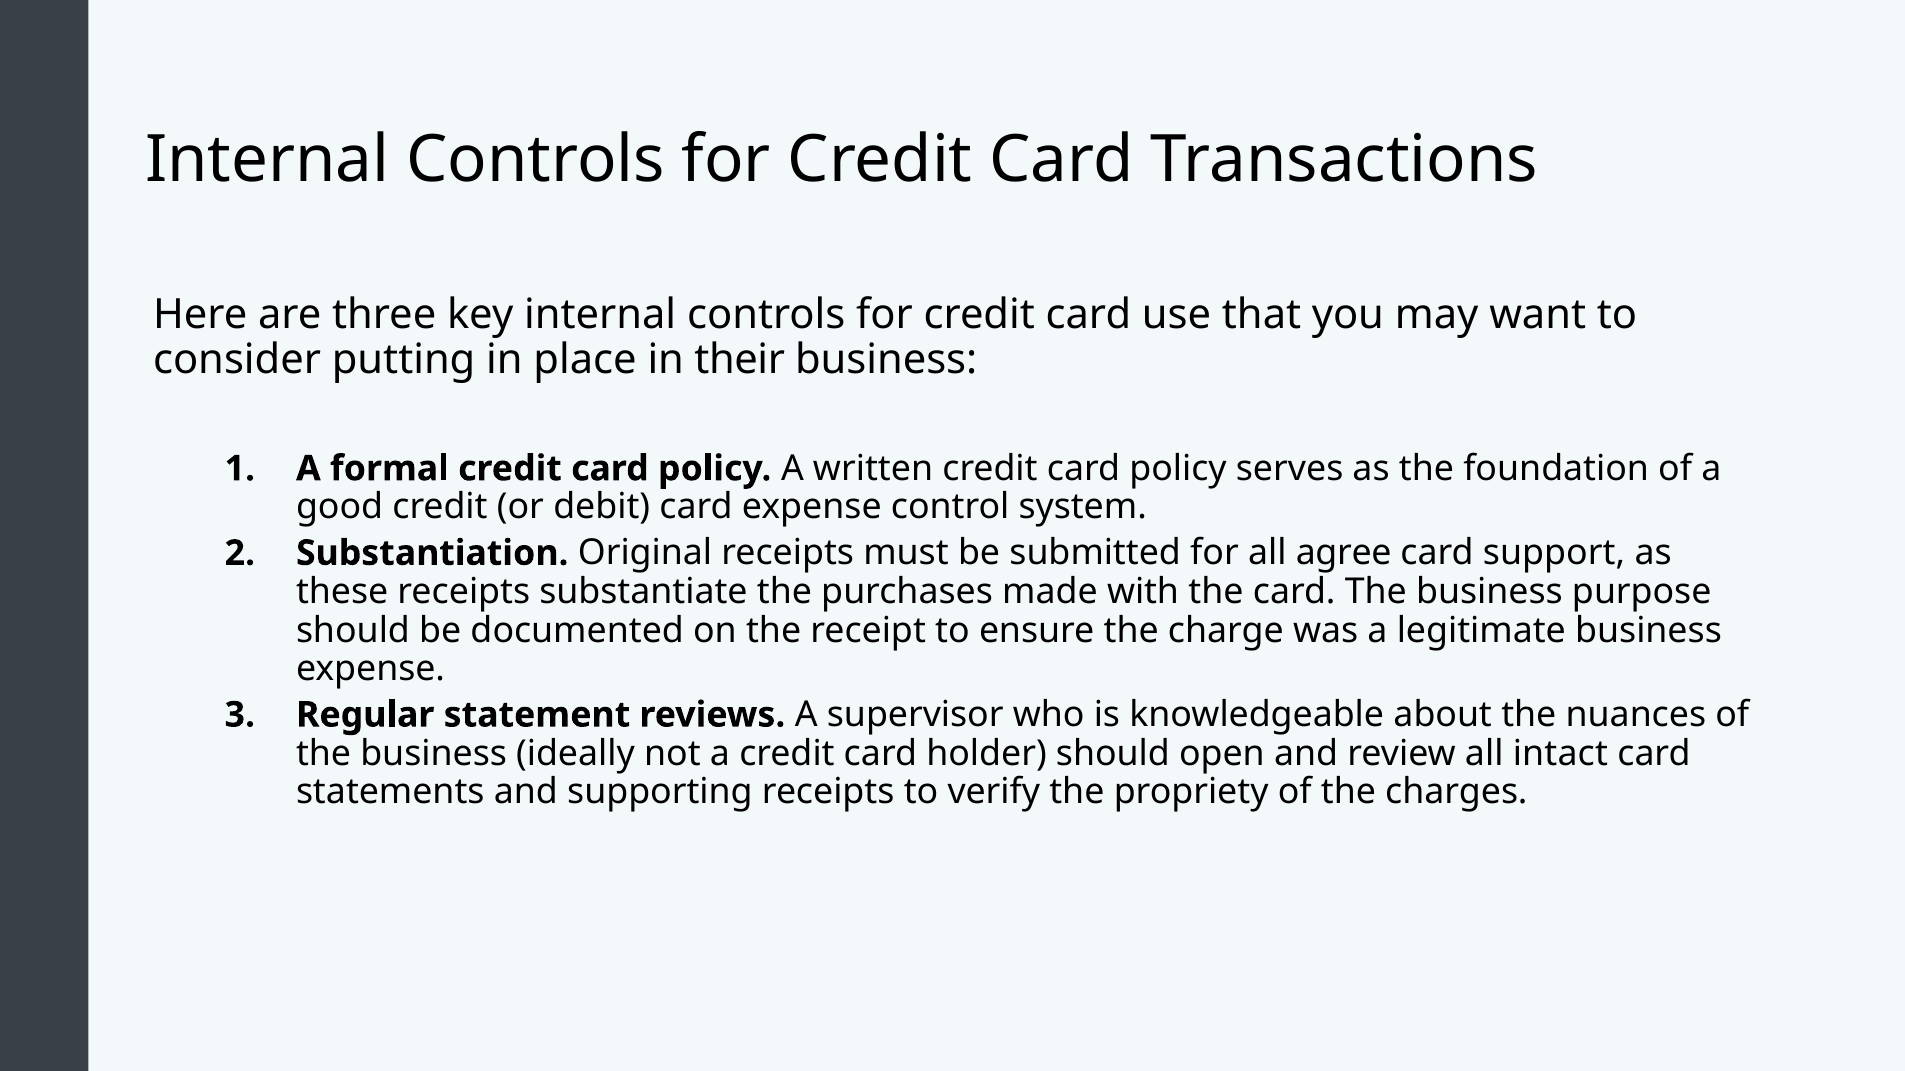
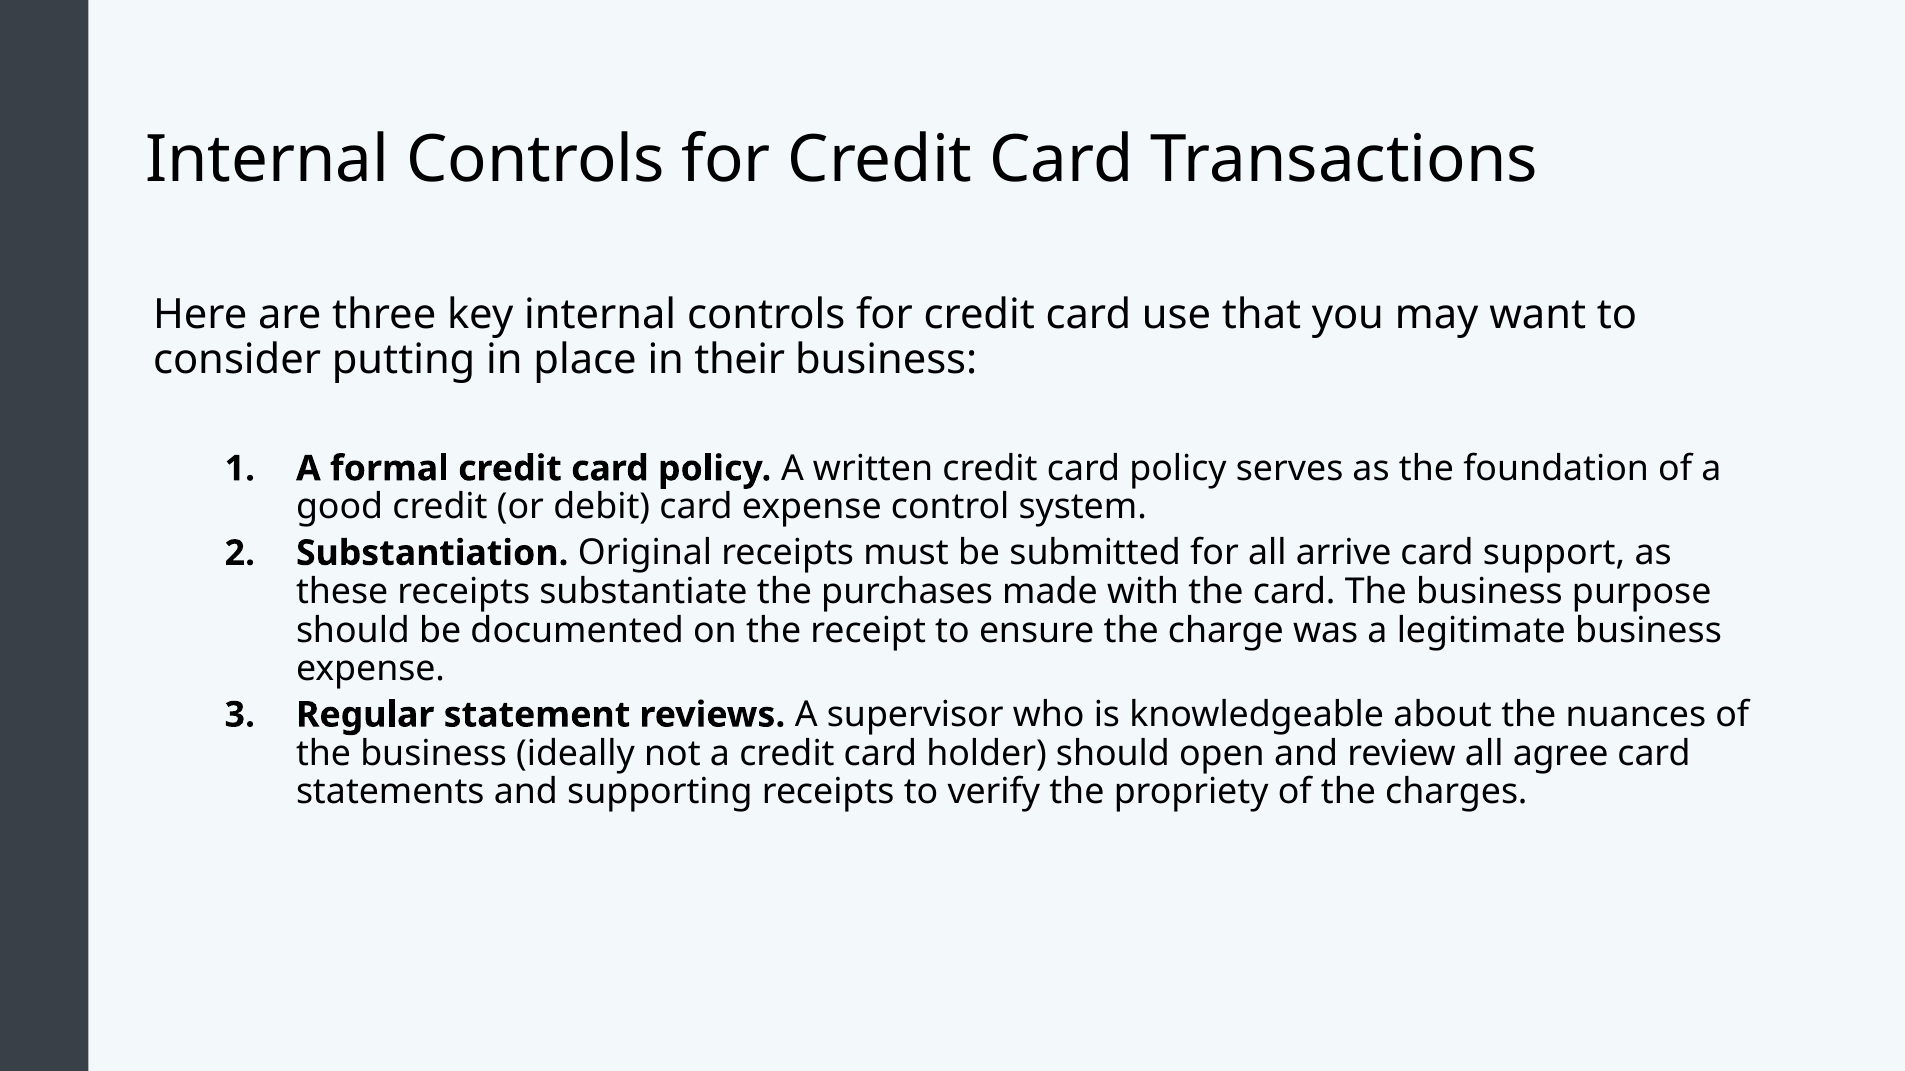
agree: agree -> arrive (1344, 553)
intact: intact -> agree (1561, 754)
